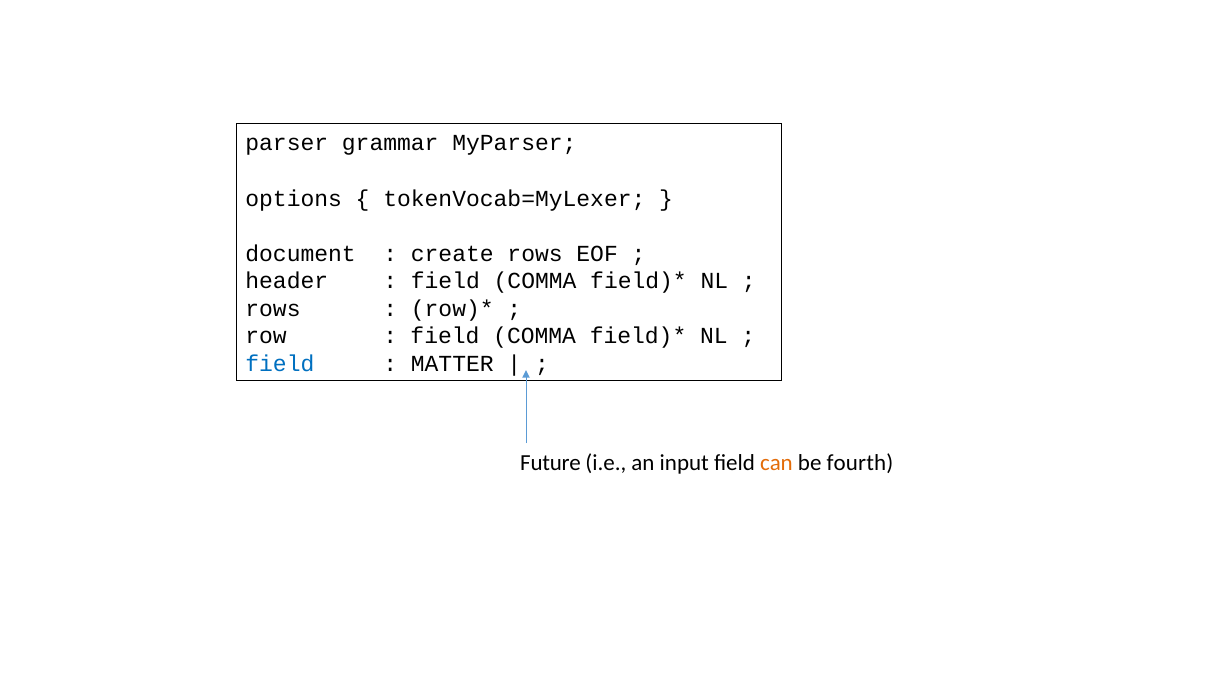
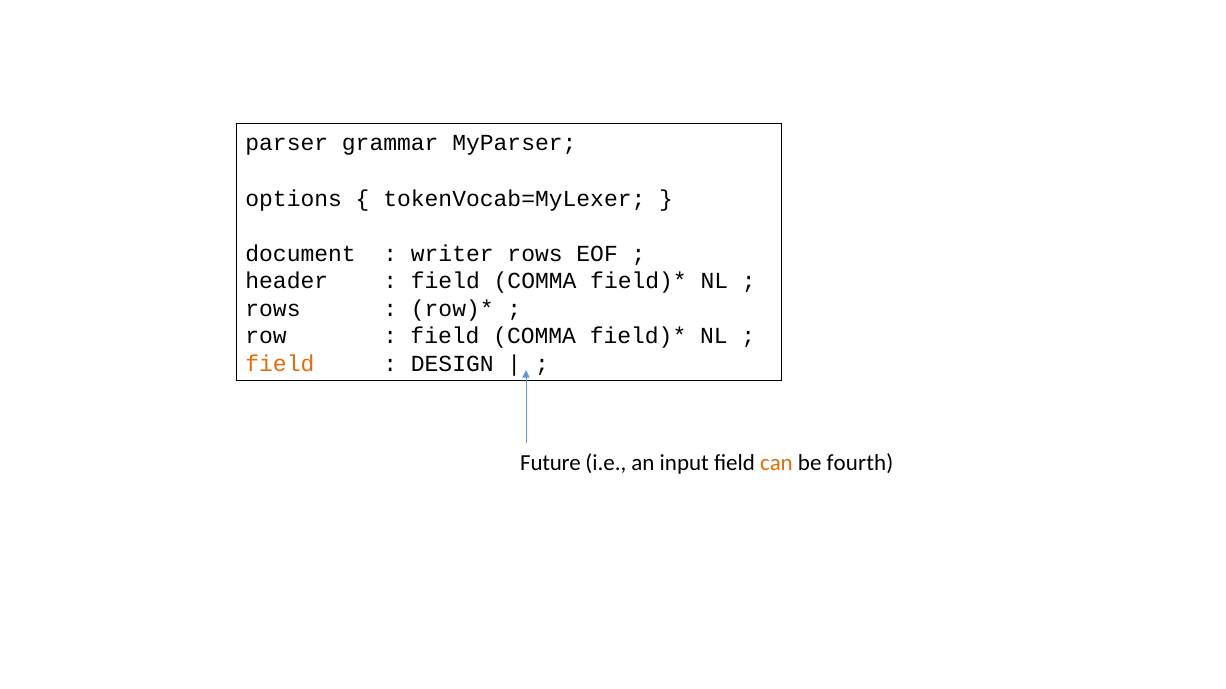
create: create -> writer (452, 254)
field colour: blue -> orange (280, 364)
MATTER: MATTER -> DESIGN (452, 364)
